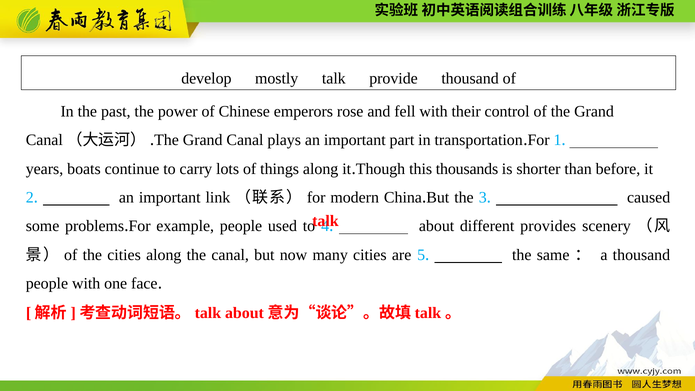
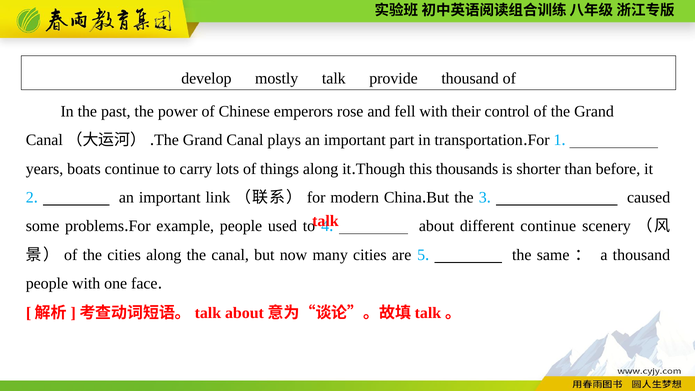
different provides: provides -> continue (548, 226)
